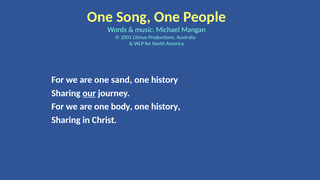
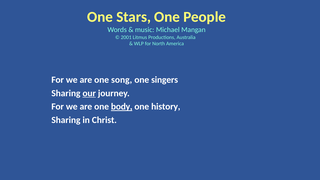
Song: Song -> Stars (134, 17)
sand: sand -> song (122, 80)
history: history -> singers (165, 80)
body underline: none -> present (122, 107)
